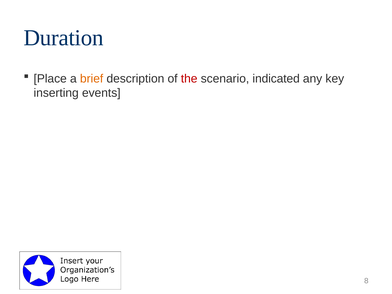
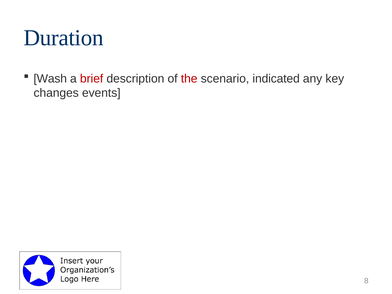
Place: Place -> Wash (50, 79)
brief colour: orange -> red (92, 79)
inserting: inserting -> changes (56, 93)
